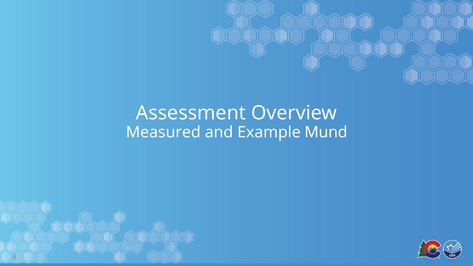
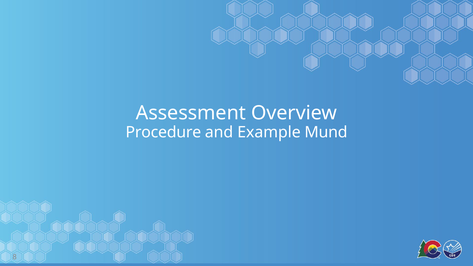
Measured: Measured -> Procedure (163, 132)
